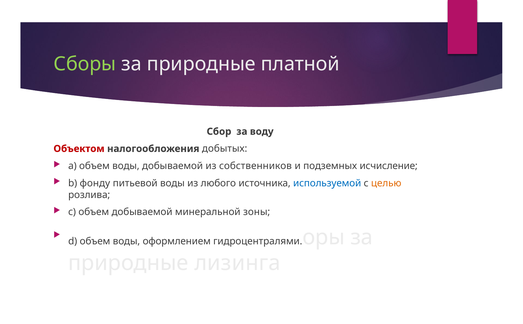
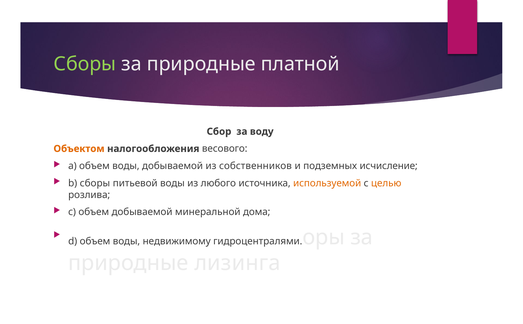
Объектом colour: red -> orange (79, 149)
добытых: добытых -> весового (225, 149)
b фонду: фонду -> сборы (95, 183)
используемой colour: blue -> orange (327, 183)
зоны: зоны -> дома (257, 212)
оформлением: оформлением -> недвижимому (177, 241)
